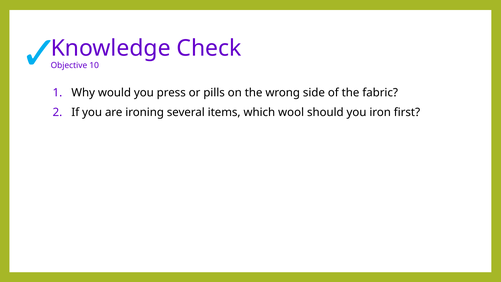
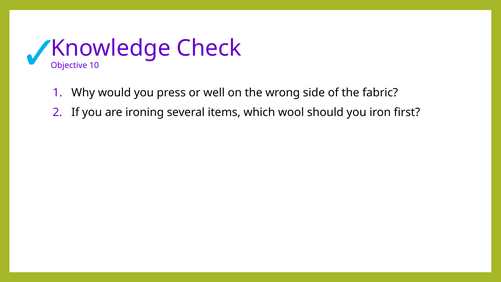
pills: pills -> well (214, 93)
